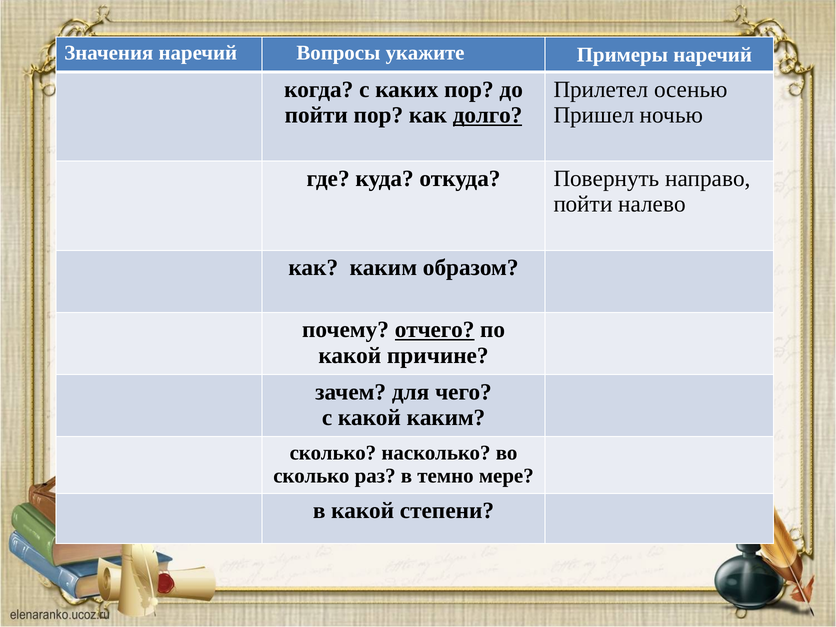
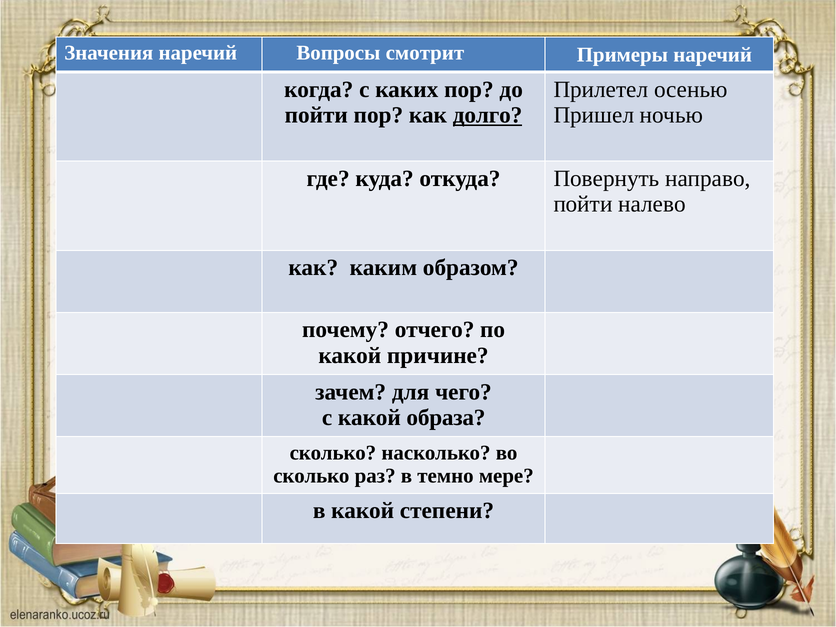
укажите: укажите -> смотрит (425, 53)
отчего underline: present -> none (435, 330)
какой каким: каким -> образа (446, 418)
